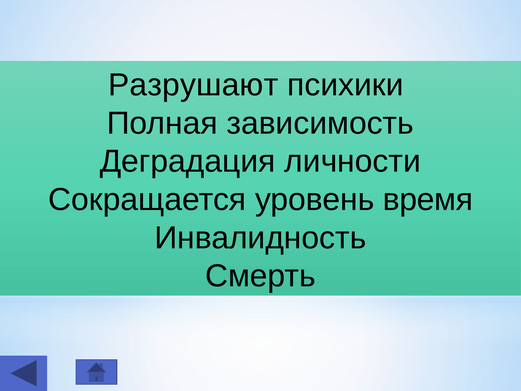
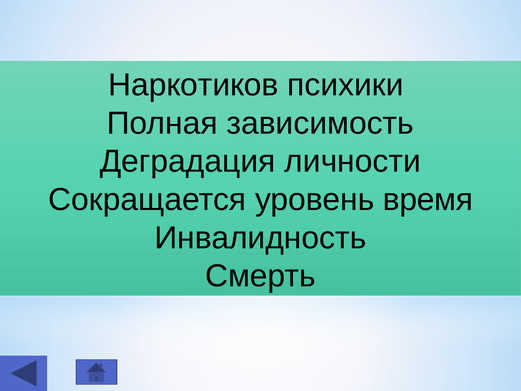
Разрушают: Разрушают -> Наркотиков (193, 85)
